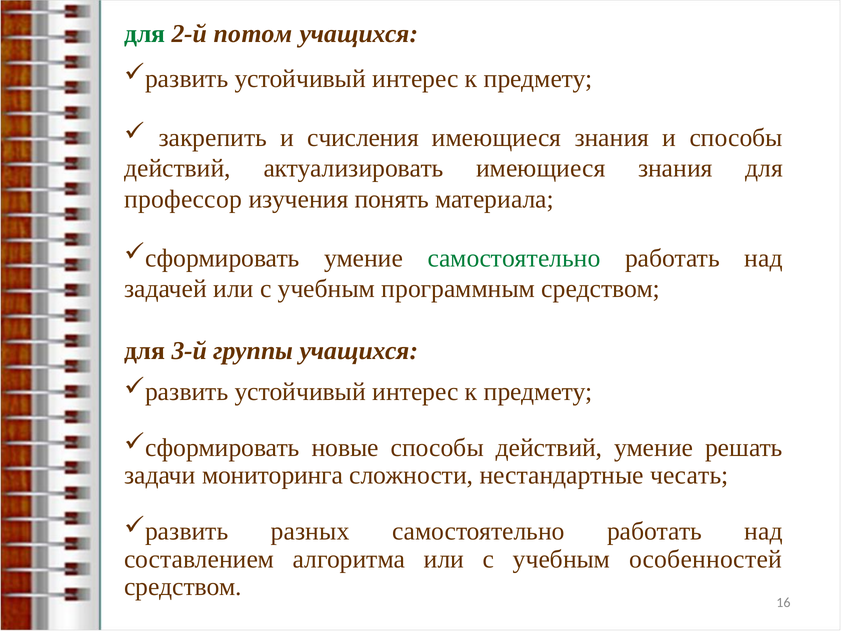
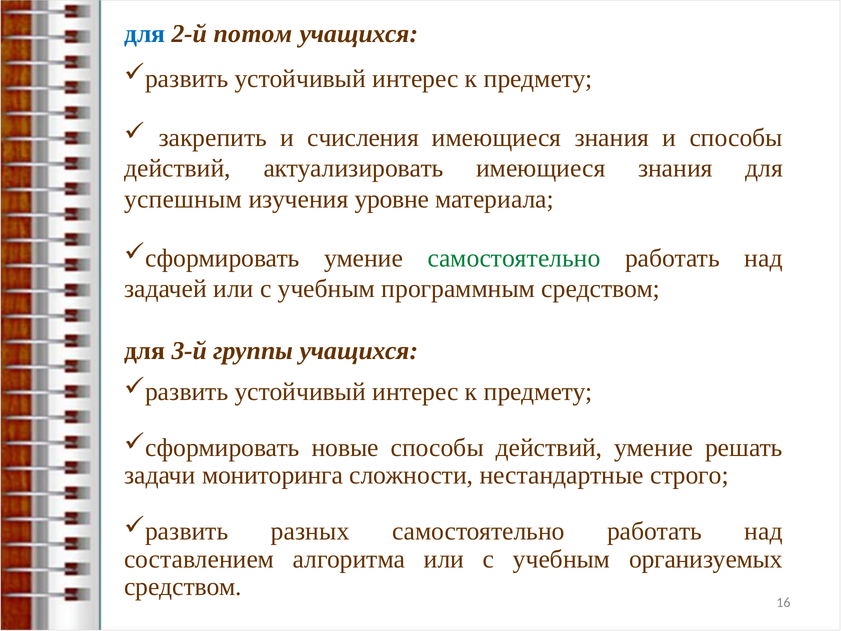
для colour: green -> blue (145, 34)
профессор: профессор -> успешным (183, 199)
понять: понять -> уровне (392, 199)
чесать: чесать -> строго (690, 475)
особенностей: особенностей -> организуемых (706, 559)
